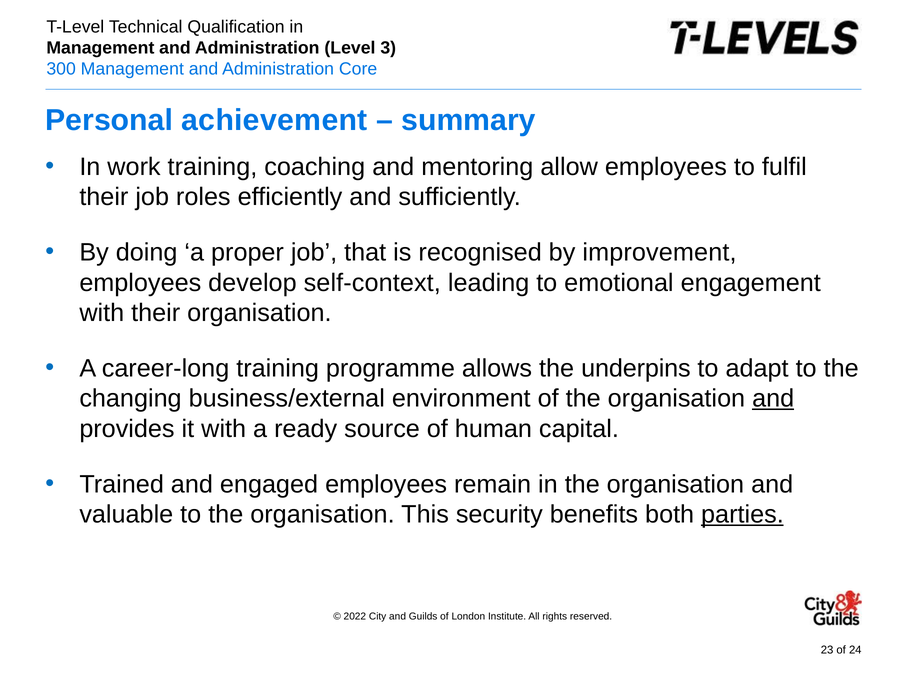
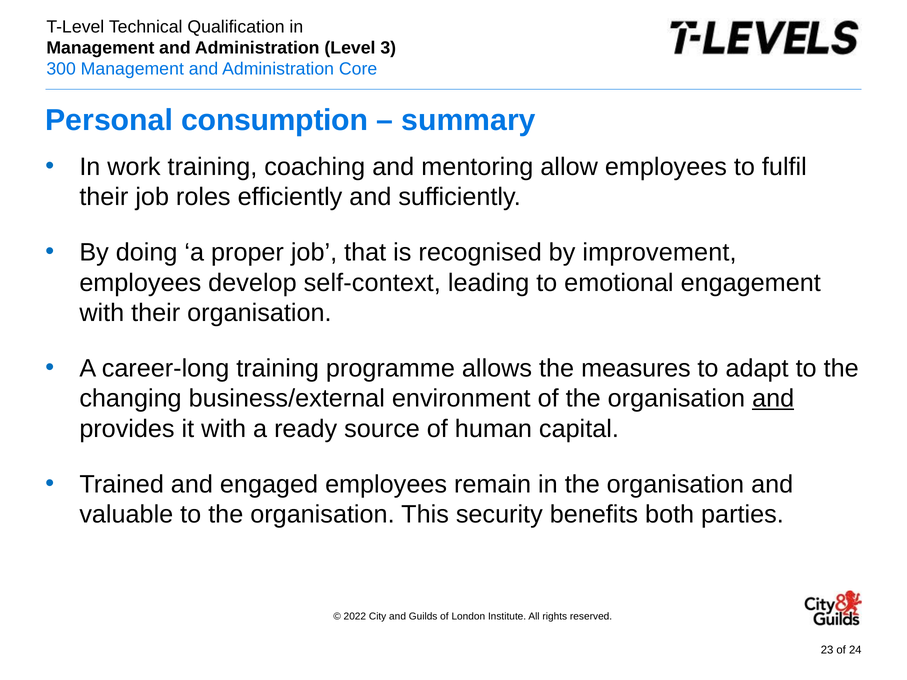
achievement: achievement -> consumption (275, 120)
underpins: underpins -> measures (636, 369)
parties underline: present -> none (742, 515)
